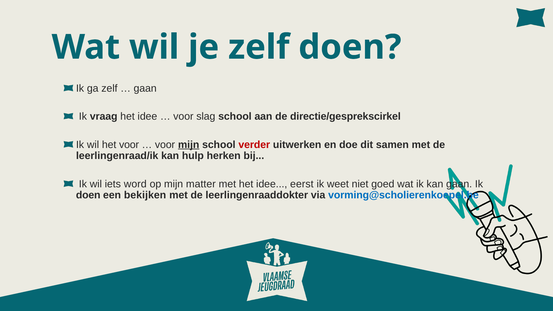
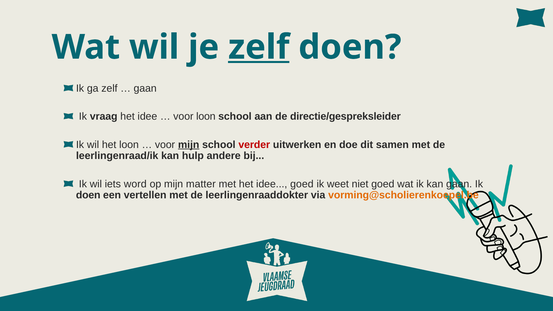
zelf underline: none -> present (259, 47)
voor slag: slag -> loon (206, 117)
directie/gesprekscirkel: directie/gesprekscirkel -> directie/gespreksleider (345, 117)
het voor: voor -> loon (129, 145)
herken: herken -> andere (224, 156)
idee eerst: eerst -> goed (302, 184)
bekijken: bekijken -> vertellen (145, 195)
vorming@scholierenkoepel.be colour: blue -> orange (403, 195)
